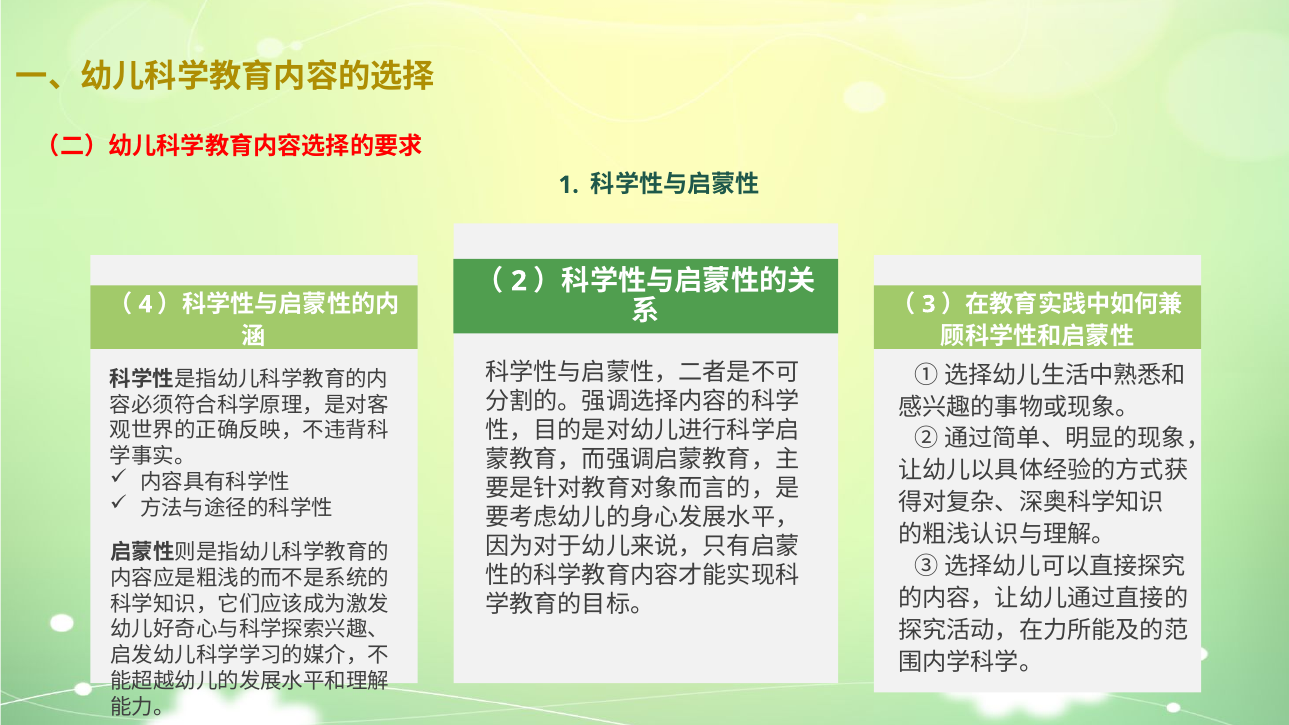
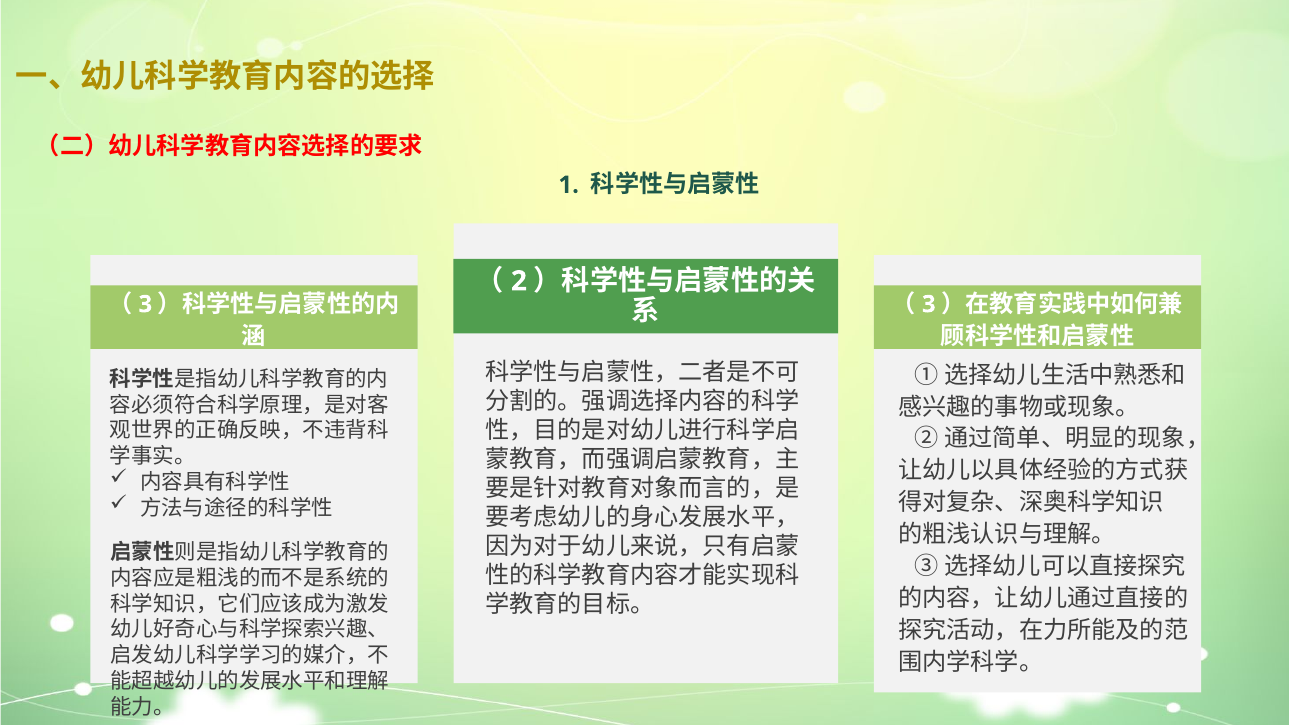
4: 4 -> 3 (145, 304)
